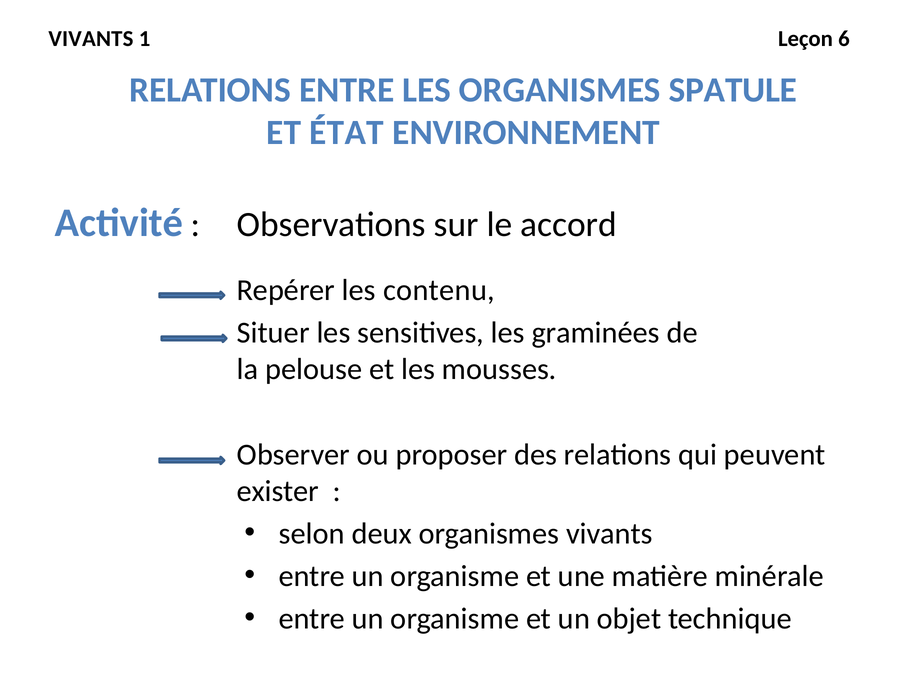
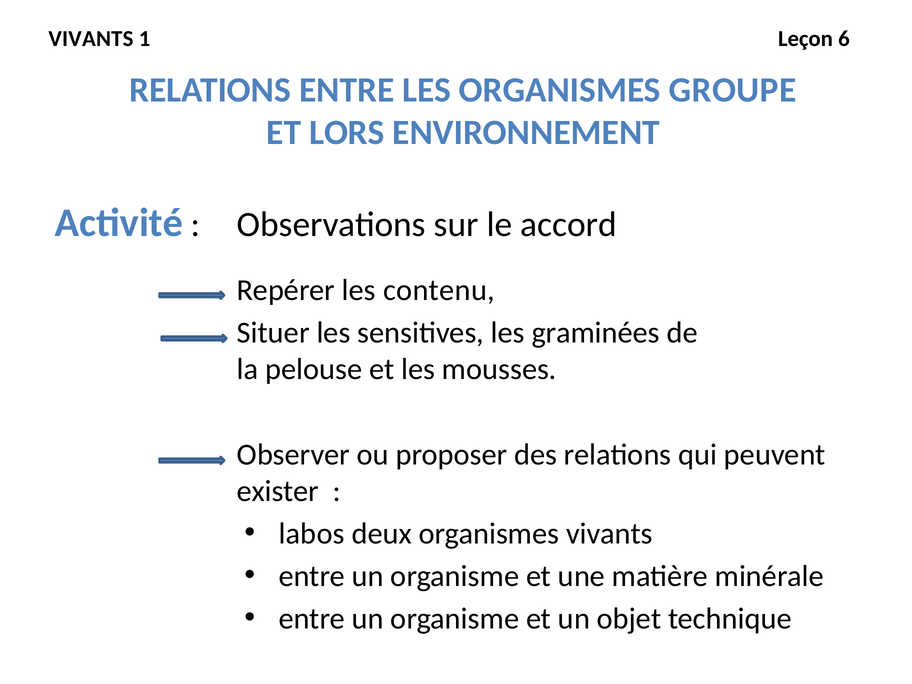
SPATULE: SPATULE -> GROUPE (733, 90)
ÉTAT: ÉTAT -> LORS (347, 133)
selon: selon -> labos (312, 534)
